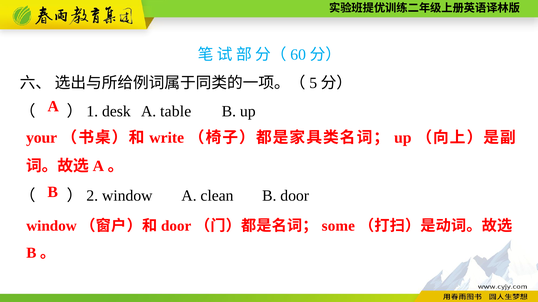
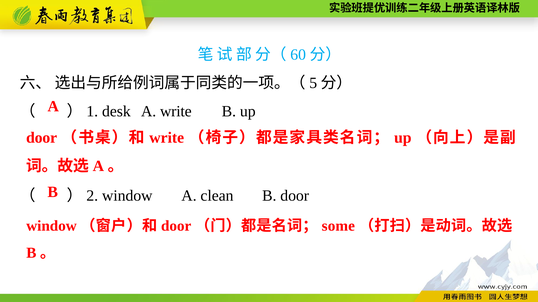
A table: table -> write (176, 111)
your: your -> door (42, 138)
